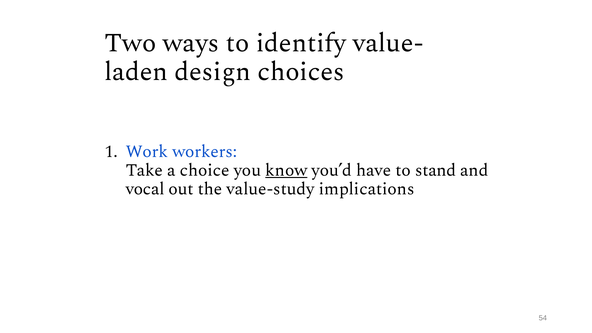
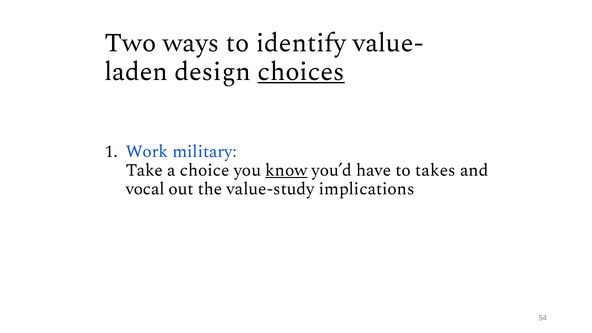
choices underline: none -> present (301, 71)
workers: workers -> military (205, 152)
stand: stand -> takes (435, 170)
